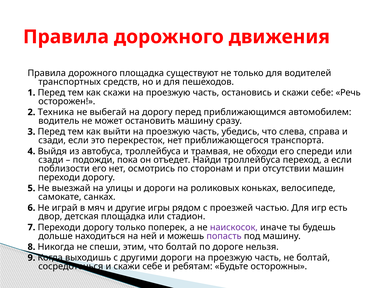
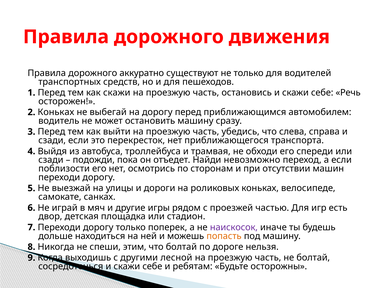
дорожного площадка: площадка -> аккуратно (142, 73)
2 Техника: Техника -> Коньках (56, 112)
Найди троллейбуса: троллейбуса -> невозможно (252, 160)
попасть colour: purple -> orange (224, 236)
другими дороги: дороги -> лесной (176, 258)
